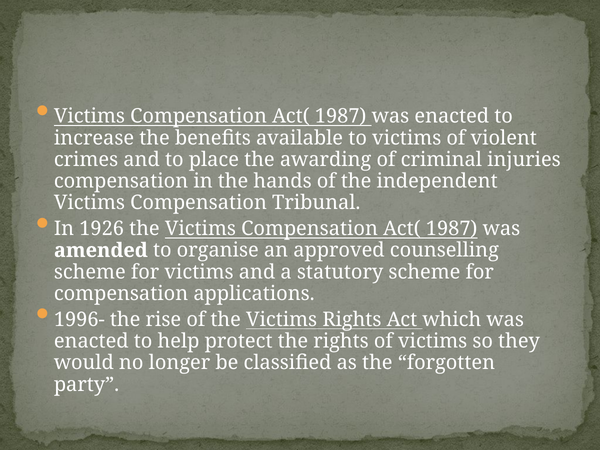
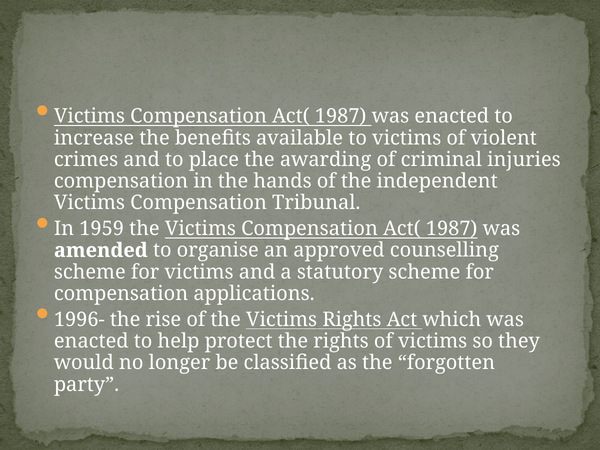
1926: 1926 -> 1959 (102, 229)
